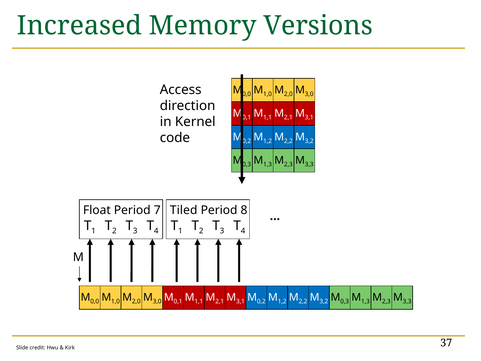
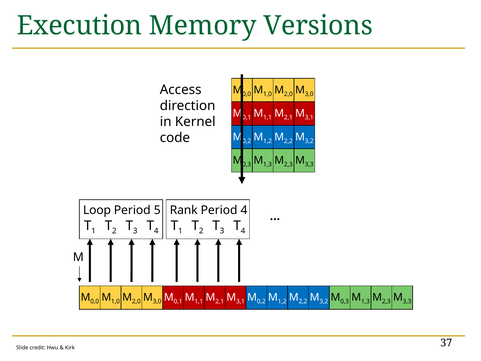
Increased: Increased -> Execution (80, 26)
Float: Float -> Loop (97, 210)
7: 7 -> 5 (157, 210)
Tiled: Tiled -> Rank (184, 210)
Period 8: 8 -> 4 (244, 210)
